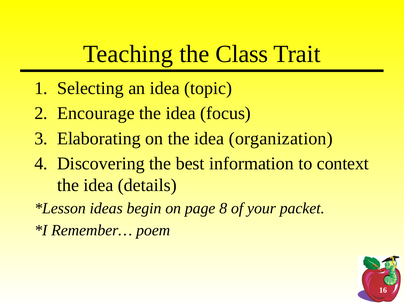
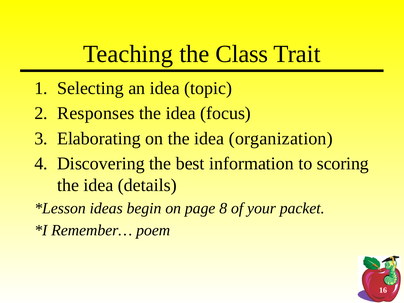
Encourage: Encourage -> Responses (96, 113)
context: context -> scoring (343, 164)
